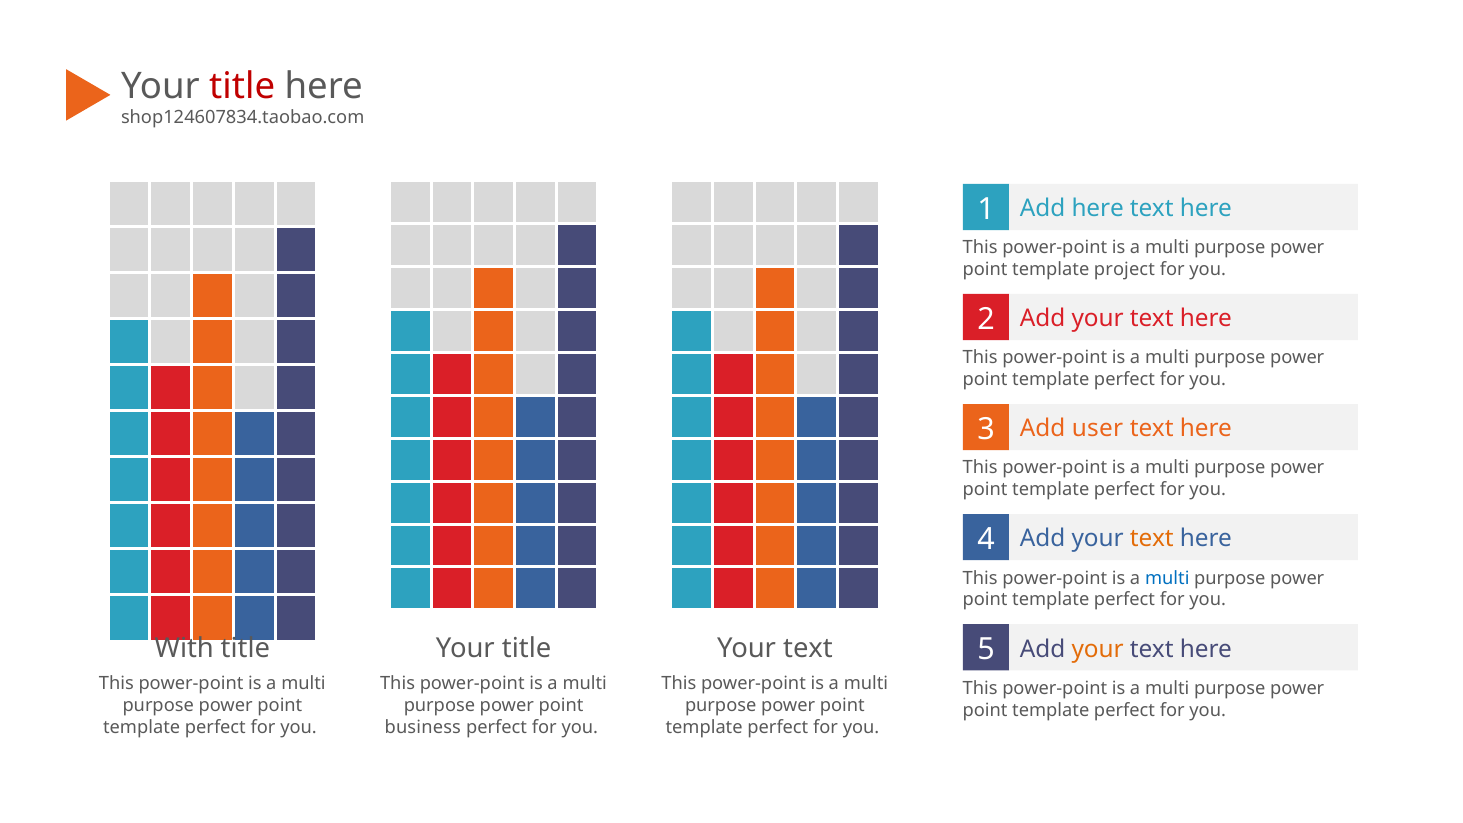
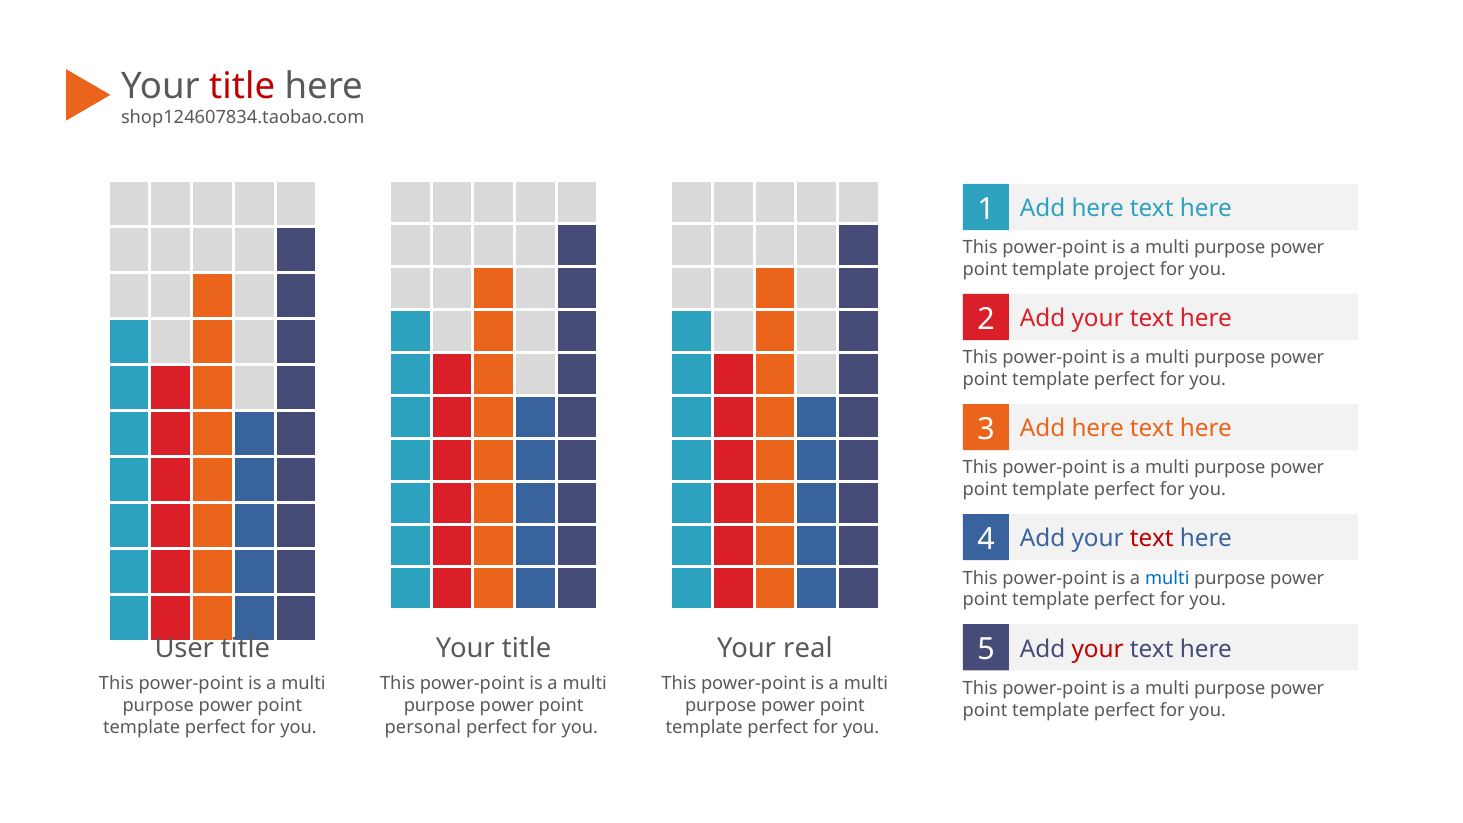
3 Add user: user -> here (1098, 429)
text colour: orange -> red (1152, 539)
With: With -> User (184, 648)
text: text -> real (808, 648)
your colour: orange -> red (1098, 649)
business: business -> personal (423, 728)
